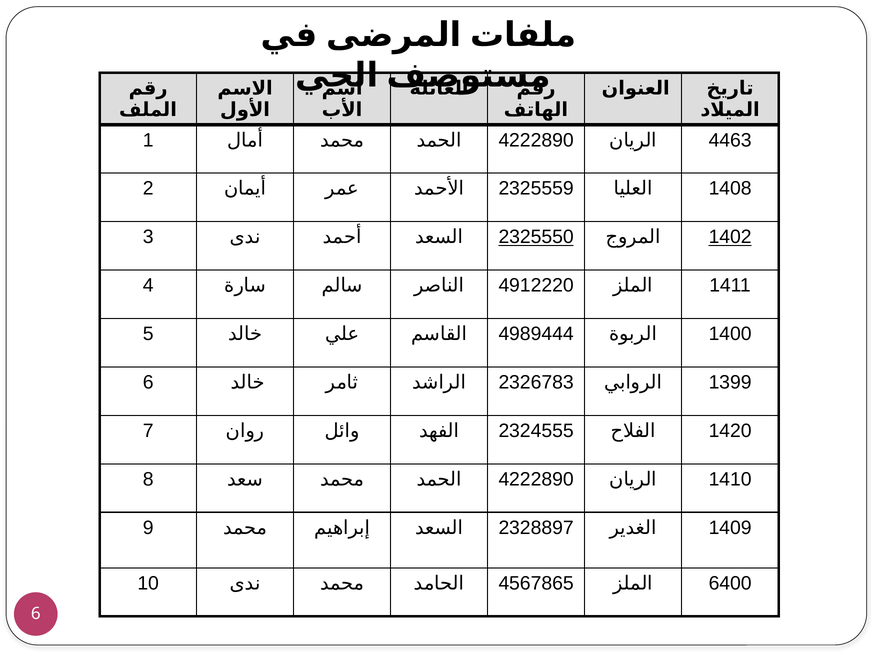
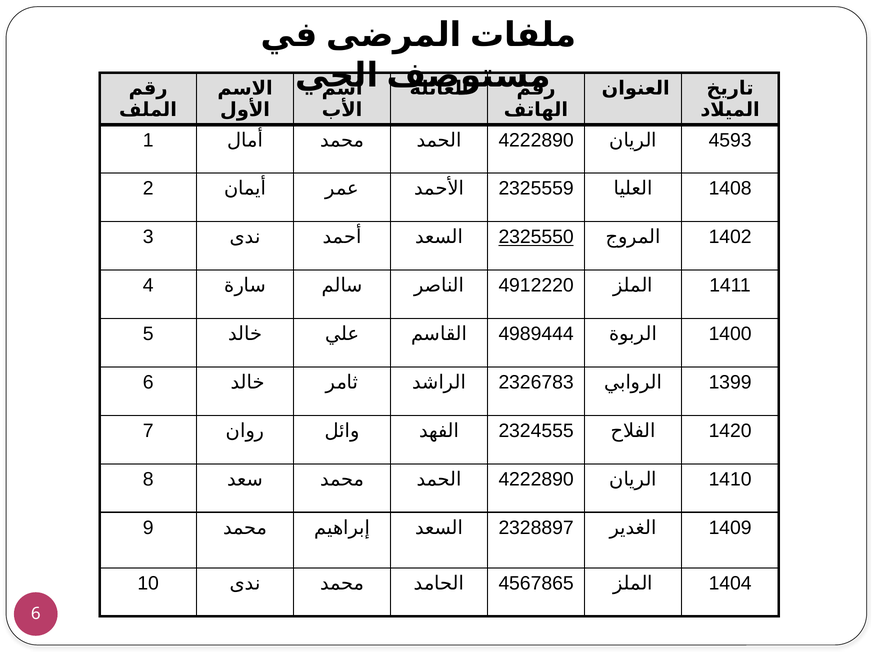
4463: 4463 -> 4593 (730, 140)
1402 underline: present -> none (730, 237)
6400: 6400 -> 1404 (730, 584)
